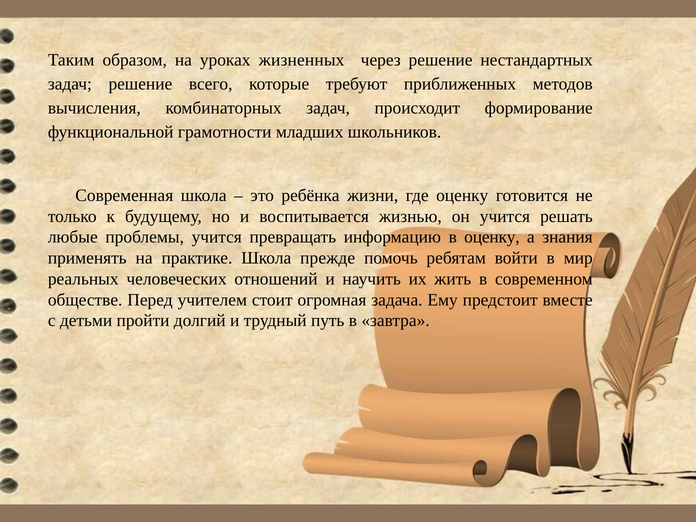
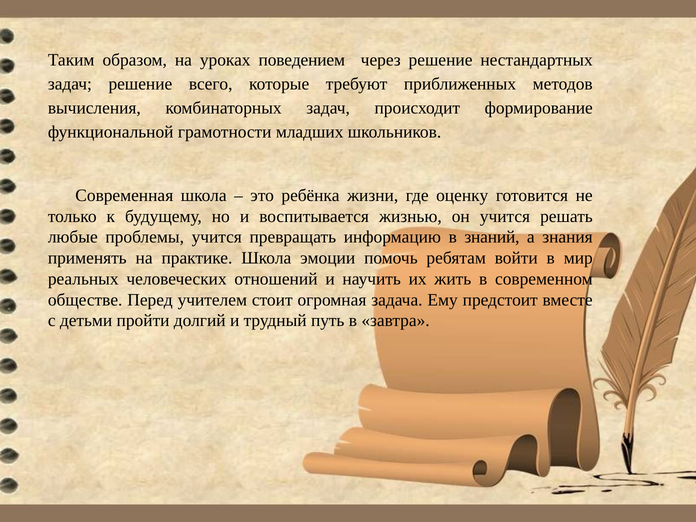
жизненных: жизненных -> поведением (302, 60)
в оценку: оценку -> знаний (492, 237)
прежде: прежде -> эмоции (328, 258)
